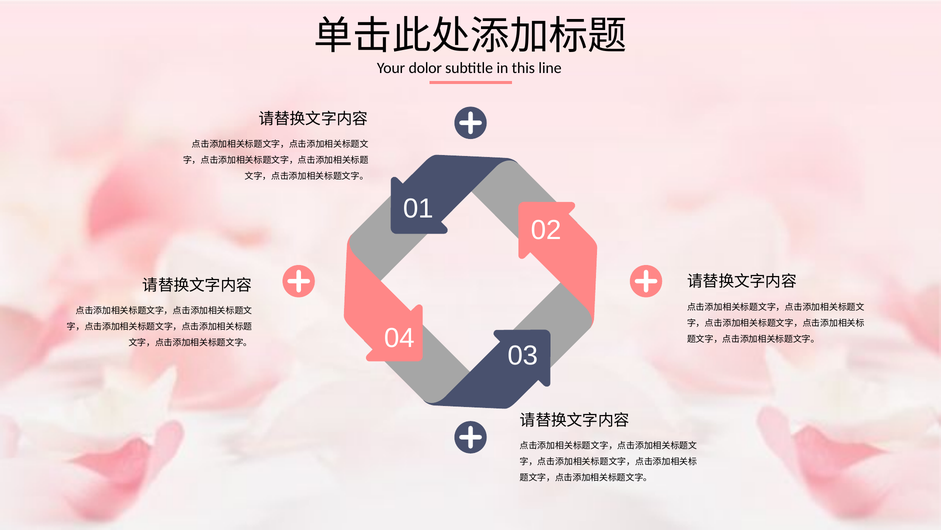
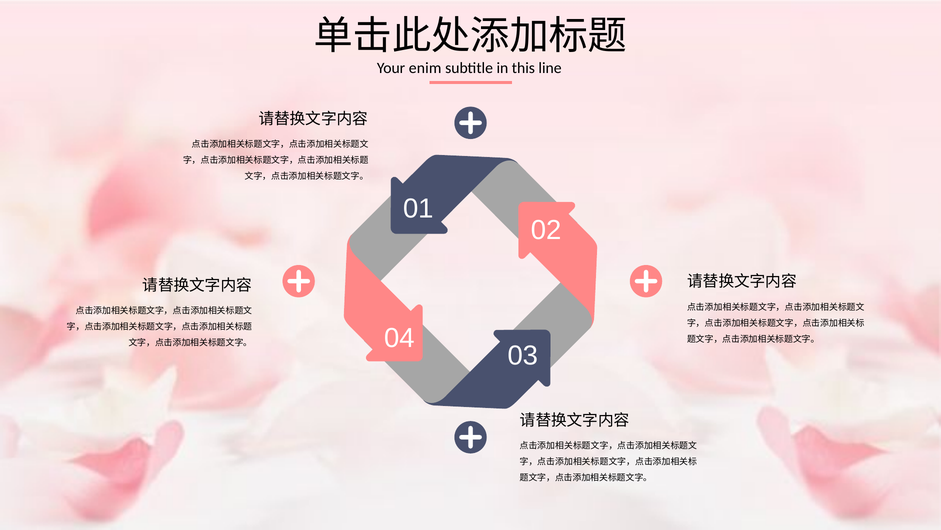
dolor: dolor -> enim (425, 68)
